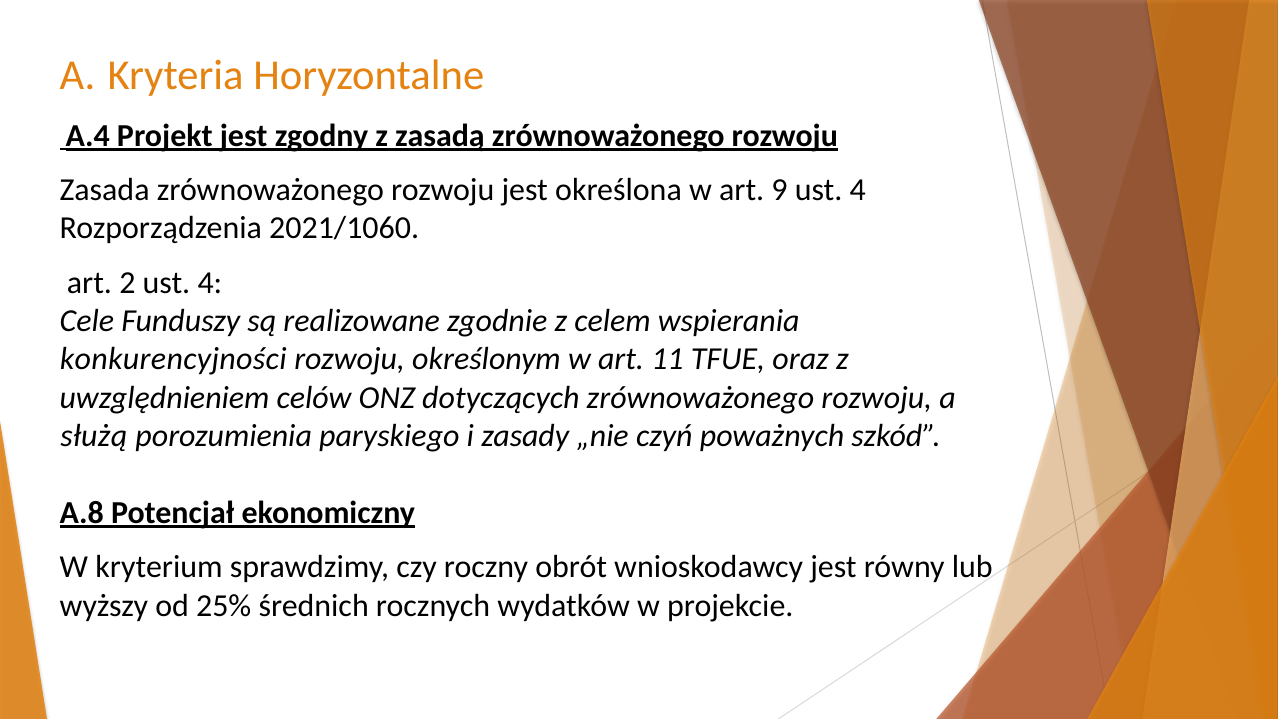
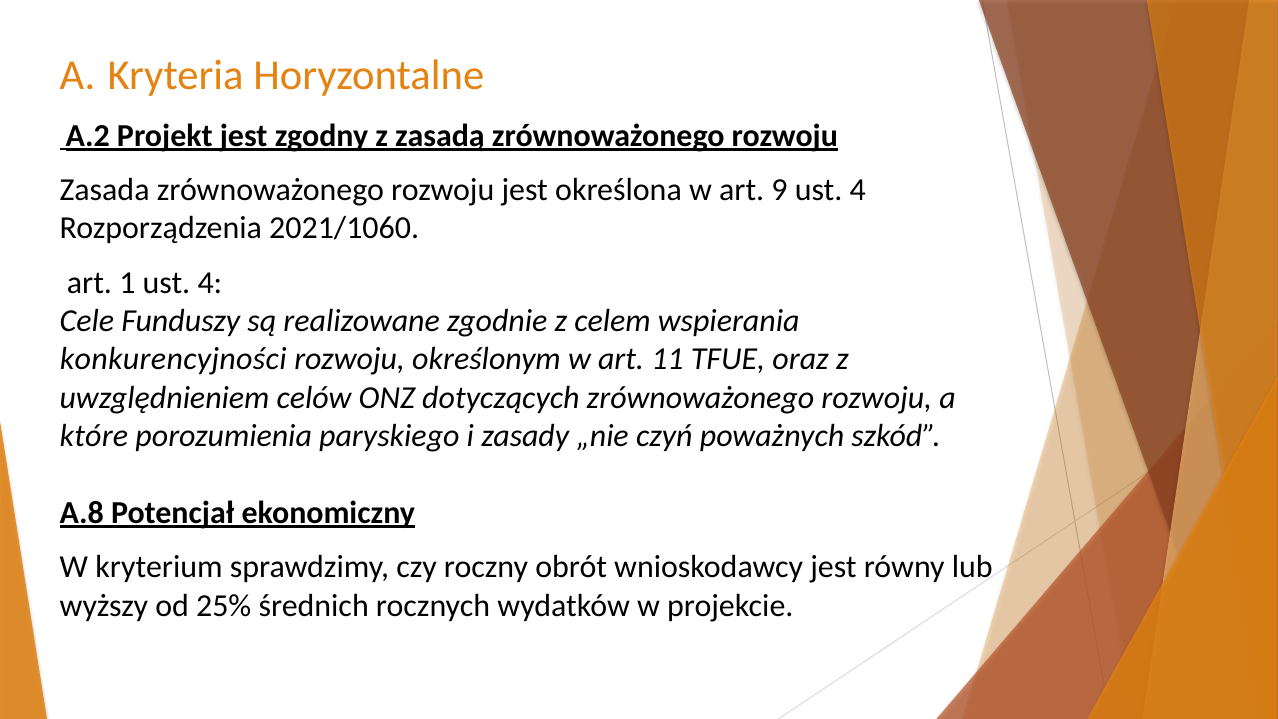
A.4: A.4 -> A.2 (88, 136)
2: 2 -> 1 (127, 283)
służą: służą -> które (94, 436)
